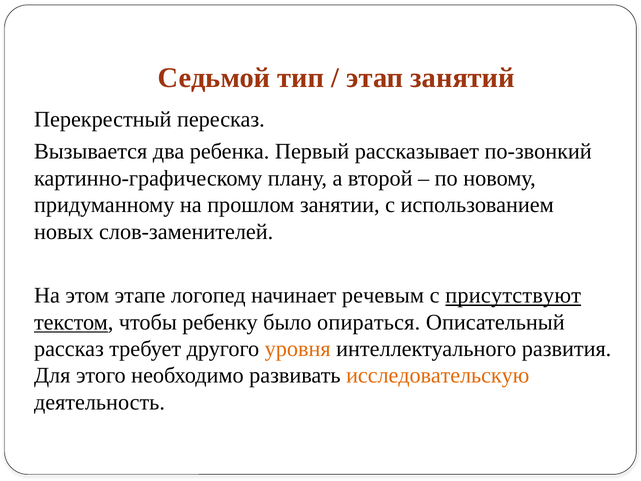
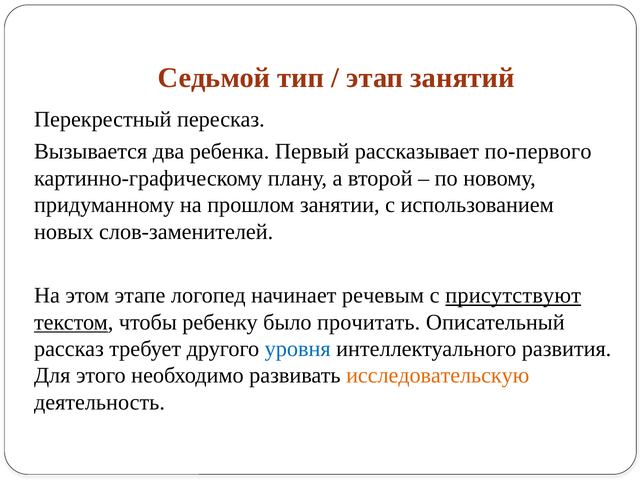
по-звонкий: по-звонкий -> по-первого (538, 151)
опираться: опираться -> прочитать (369, 322)
уровня colour: orange -> blue (298, 349)
